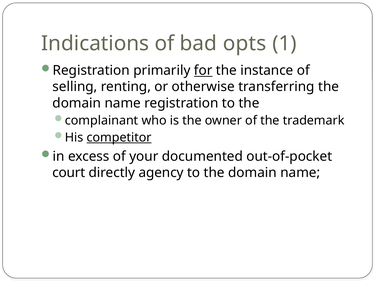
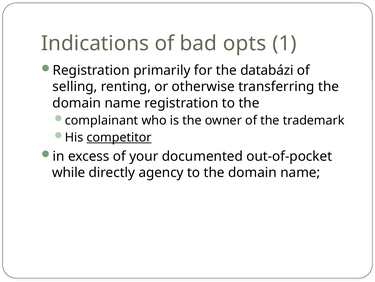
for underline: present -> none (203, 70)
instance: instance -> databázi (267, 70)
court: court -> while (69, 172)
